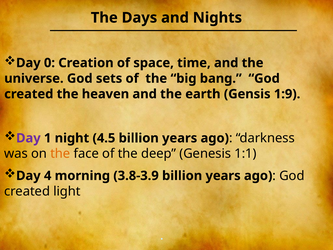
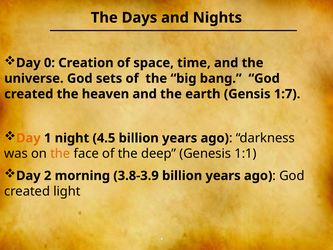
1:9: 1:9 -> 1:7 (287, 94)
Day colour: purple -> orange (28, 138)
4: 4 -> 2 (48, 176)
